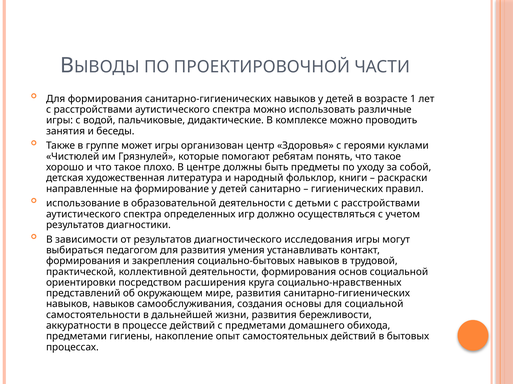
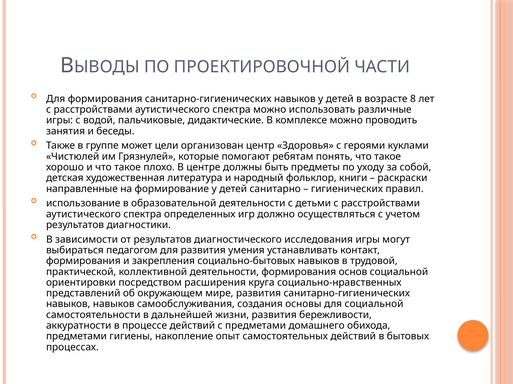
1: 1 -> 8 (413, 99)
может игры: игры -> цели (167, 146)
